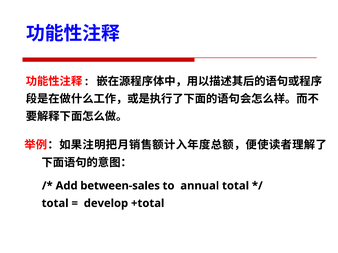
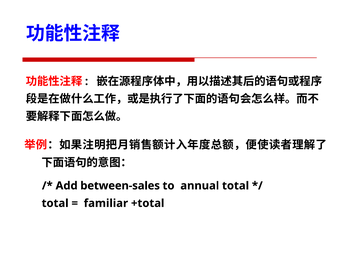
develop: develop -> familiar (106, 204)
